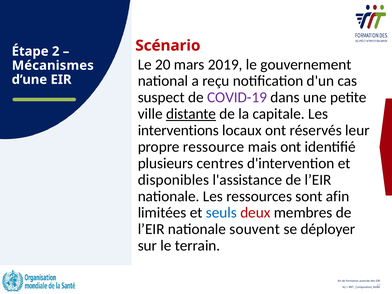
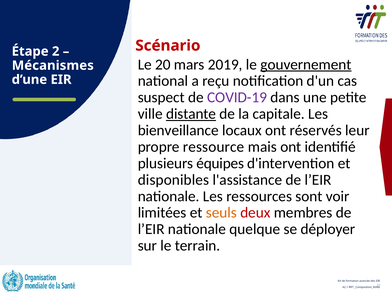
gouvernement underline: none -> present (306, 64)
interventions: interventions -> bienveillance (178, 130)
centres: centres -> équipes (220, 163)
afin: afin -> voir (338, 196)
seuls colour: blue -> orange (221, 213)
souvent: souvent -> quelque (255, 229)
